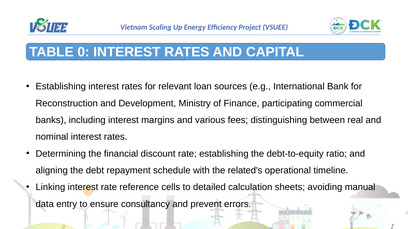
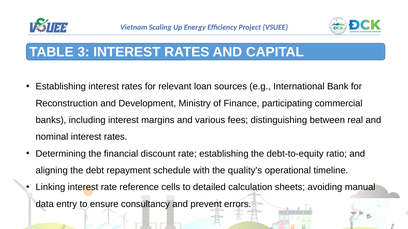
0: 0 -> 3 (83, 52)
related's: related's -> quality's (245, 171)
